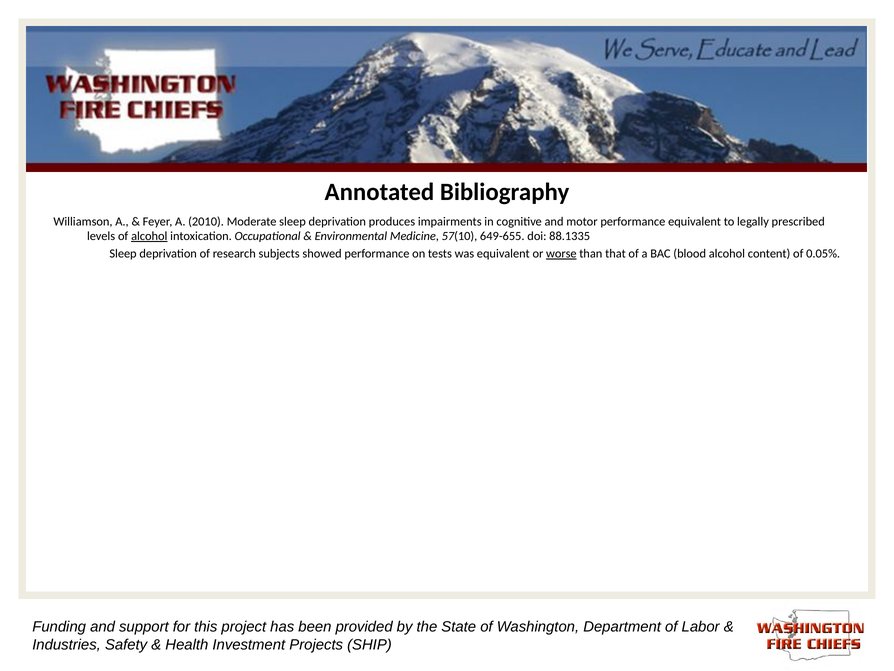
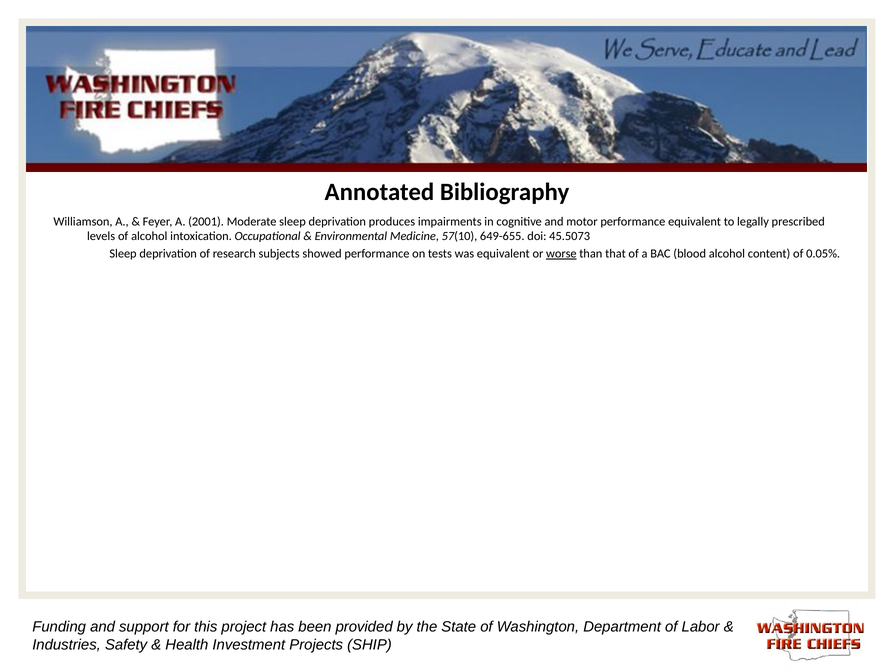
2010: 2010 -> 2001 (206, 221)
alcohol underline: present -> none (149, 236)
88.1335: 88.1335 -> 45.5073 (570, 236)
